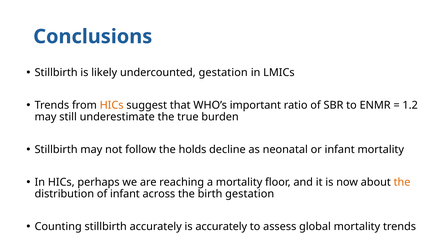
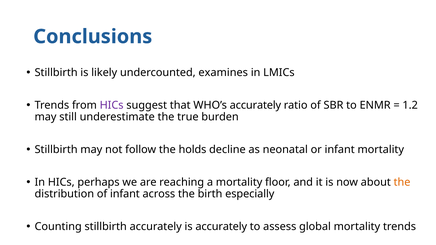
undercounted gestation: gestation -> examines (223, 73)
HICs colour: orange -> purple (112, 105)
WHO’s important: important -> accurately (255, 105)
birth gestation: gestation -> especially (250, 194)
